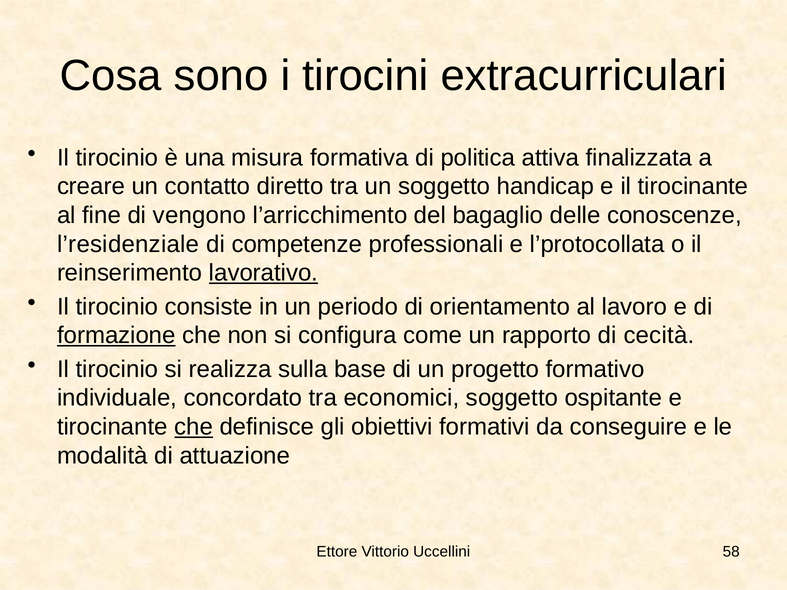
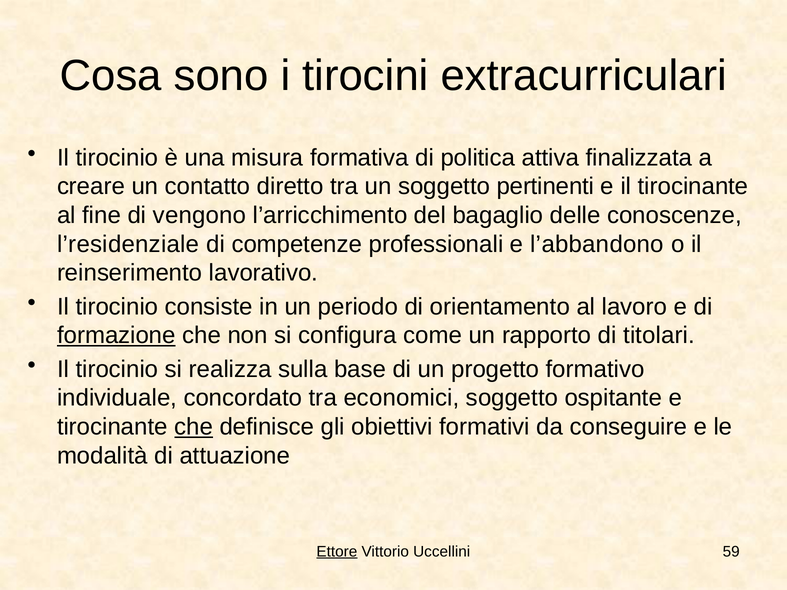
handicap: handicap -> pertinenti (545, 187)
l’protocollata: l’protocollata -> l’abbandono (597, 244)
lavorativo underline: present -> none (263, 273)
cecità: cecità -> titolari (659, 336)
Ettore underline: none -> present (337, 552)
58: 58 -> 59 (731, 552)
